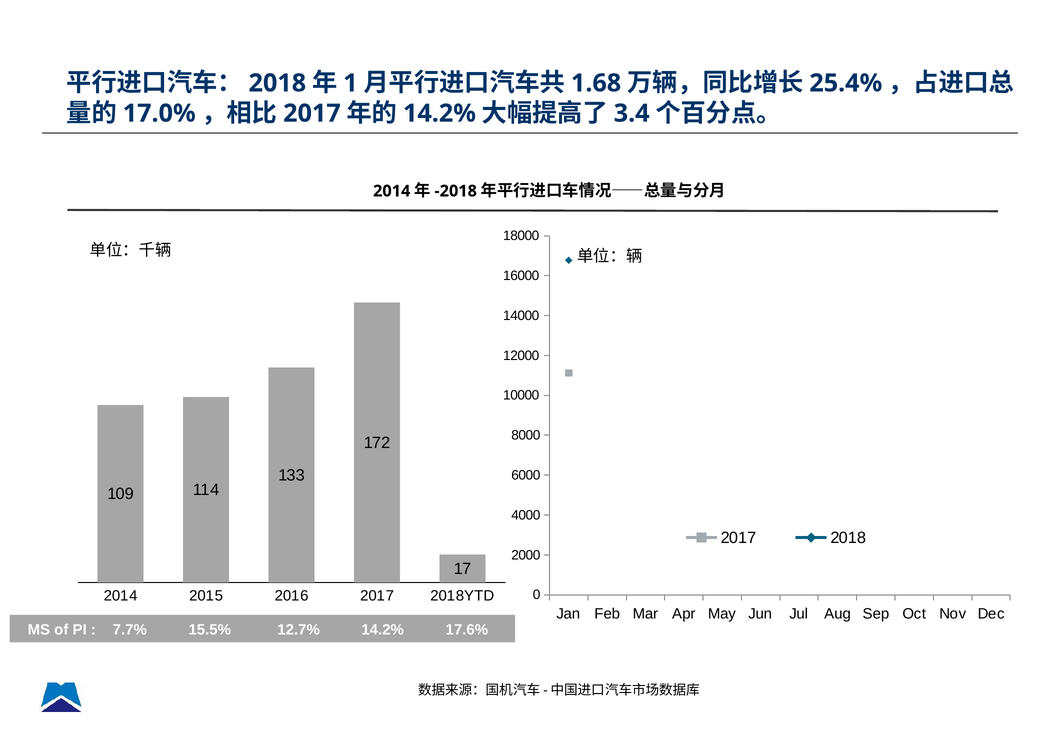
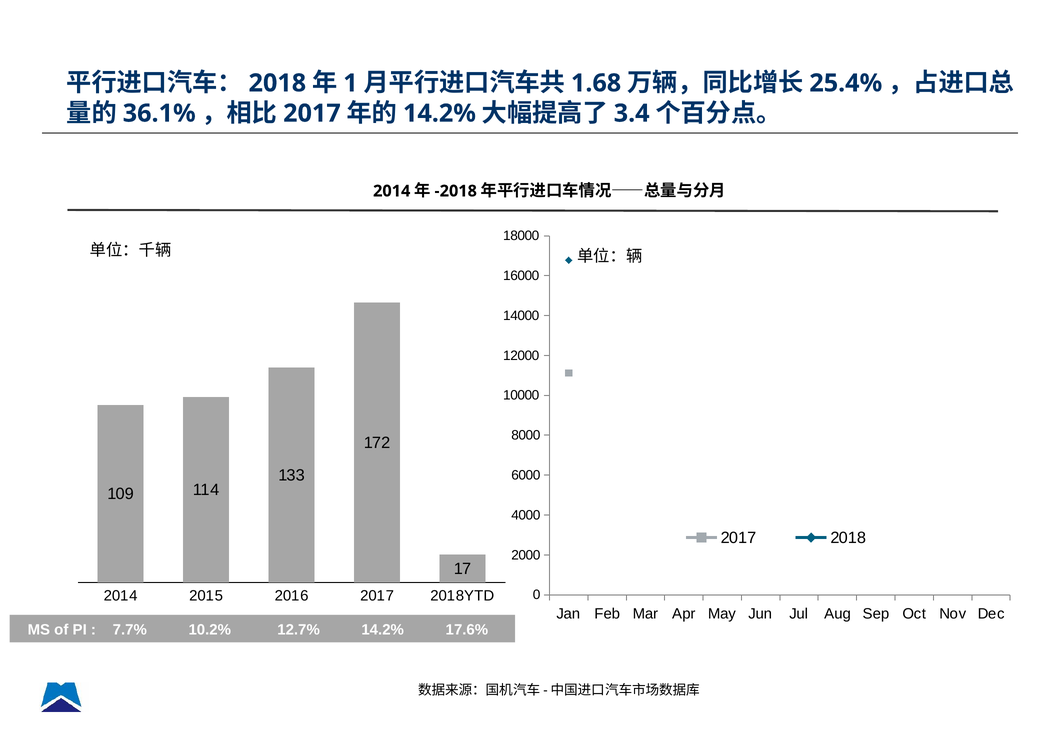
17.0%: 17.0% -> 36.1% (159, 113)
15.5%: 15.5% -> 10.2% (210, 630)
